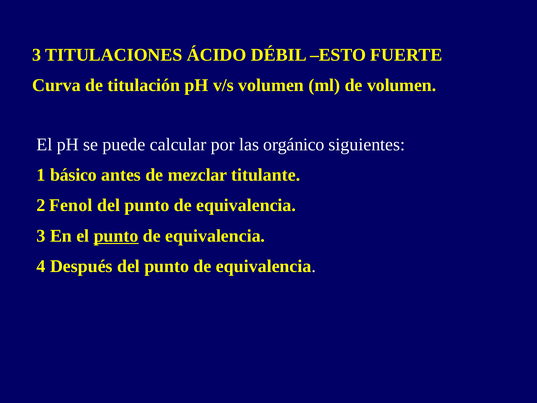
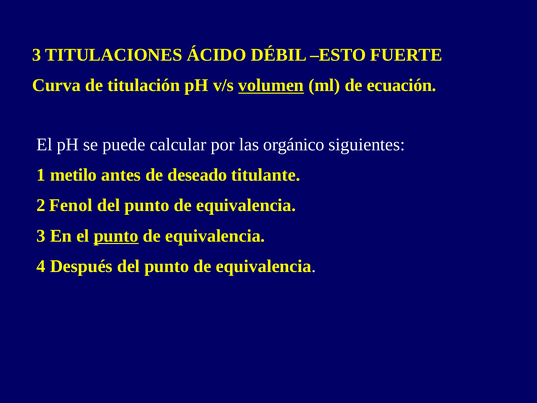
volumen underline: none -> present (271, 85)
de volumen: volumen -> ecuación (402, 85)
básico: básico -> metilo (73, 175)
mezclar: mezclar -> deseado (197, 175)
